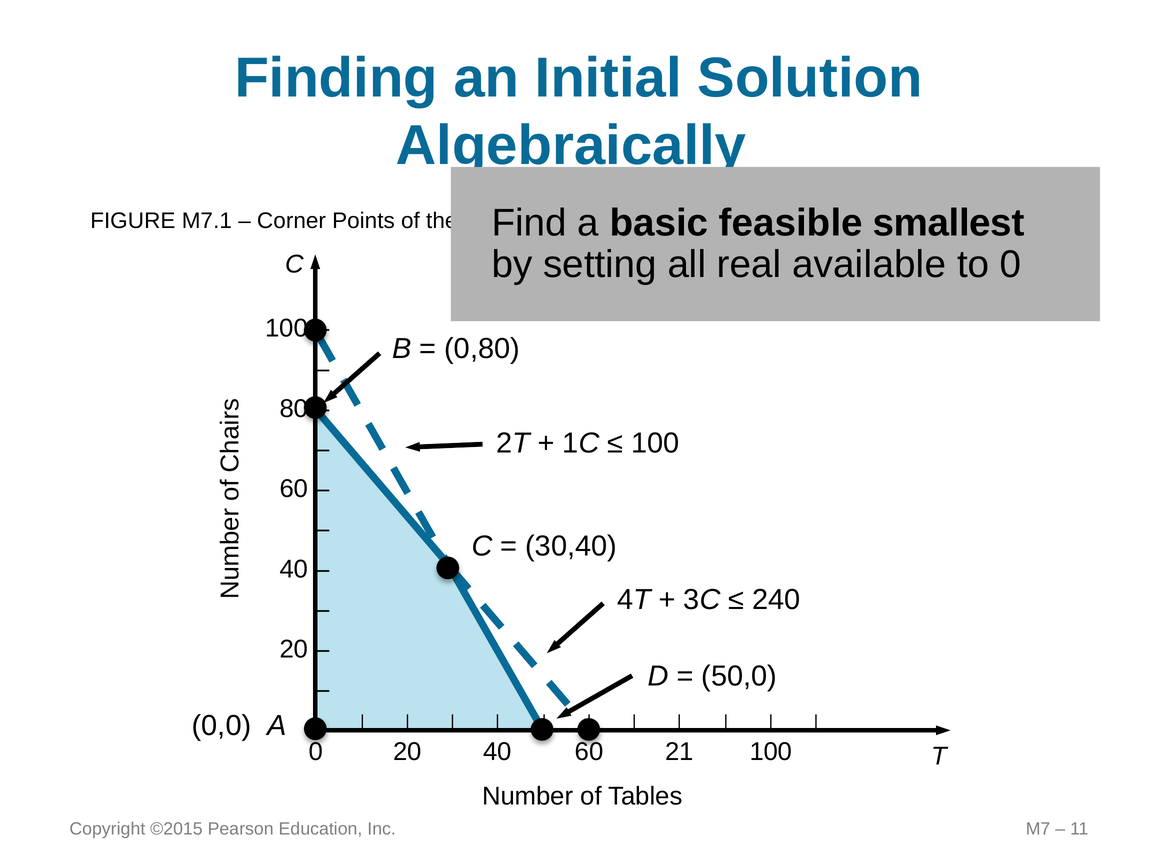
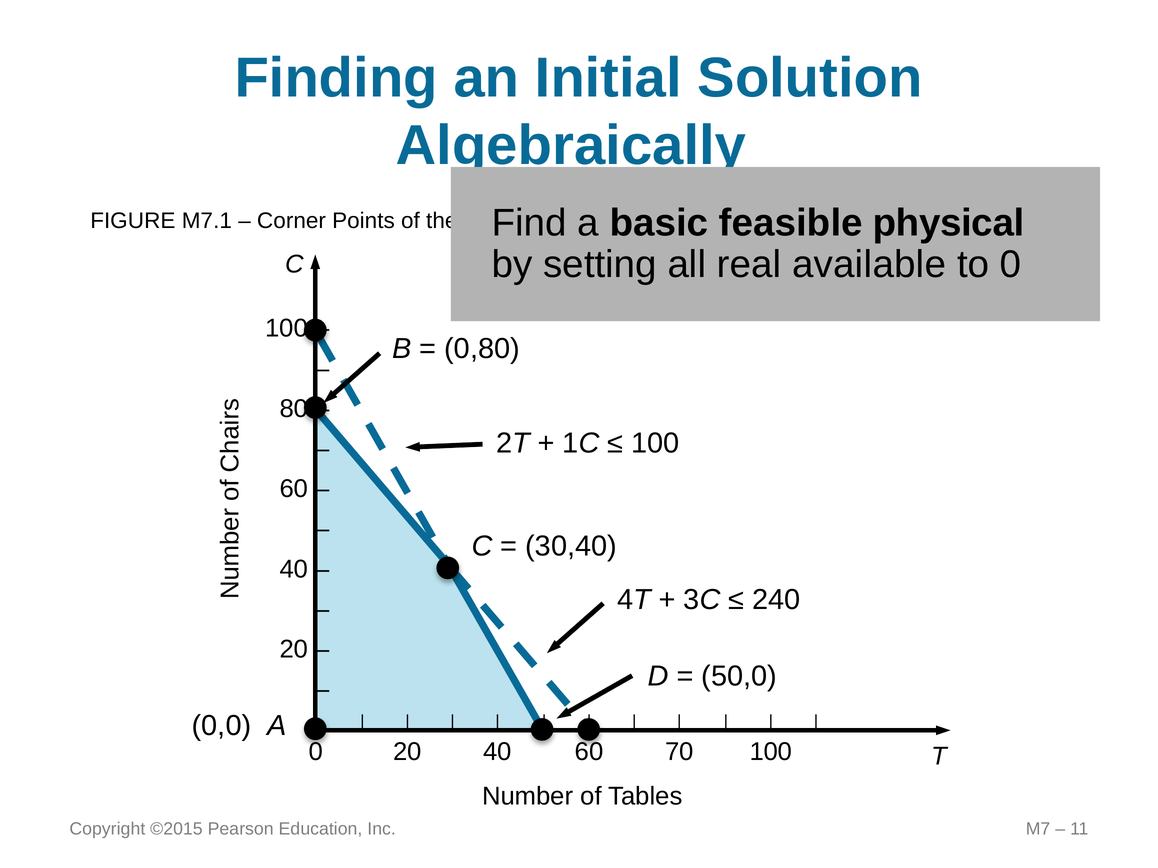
smallest: smallest -> physical (949, 223)
21: 21 -> 70 (679, 752)
